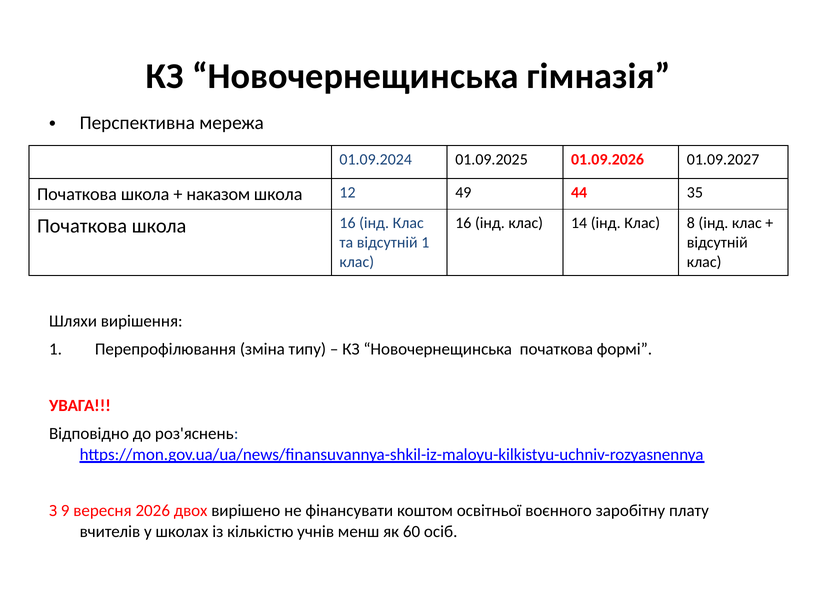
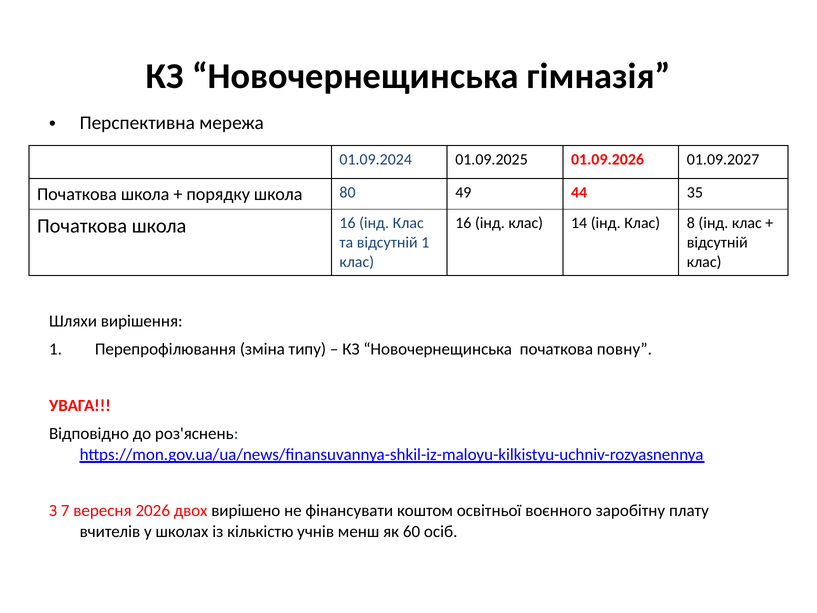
наказом: наказом -> порядку (218, 194)
12: 12 -> 80 (348, 193)
формі: формі -> повну (624, 349)
9: 9 -> 7 (65, 511)
